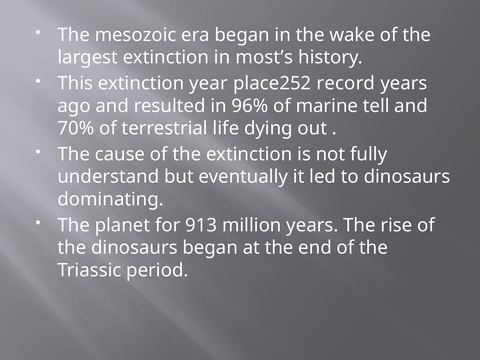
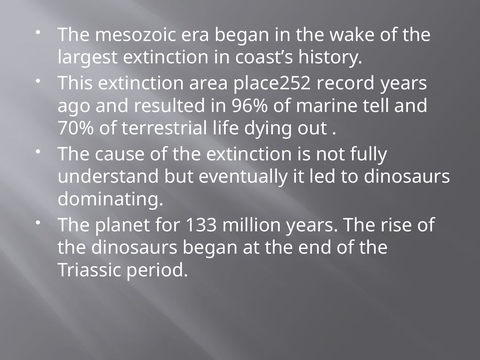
most’s: most’s -> coast’s (264, 57)
year: year -> area (209, 83)
913: 913 -> 133 (201, 225)
